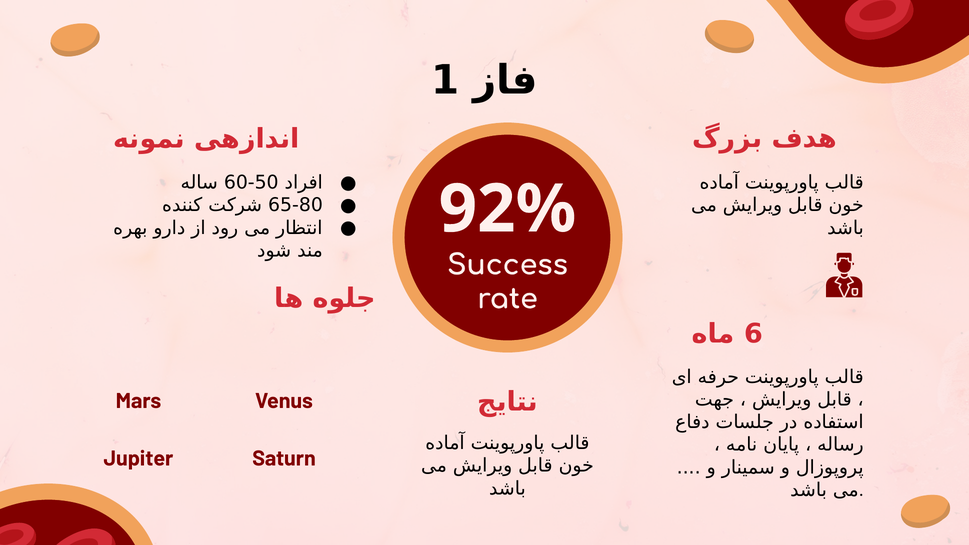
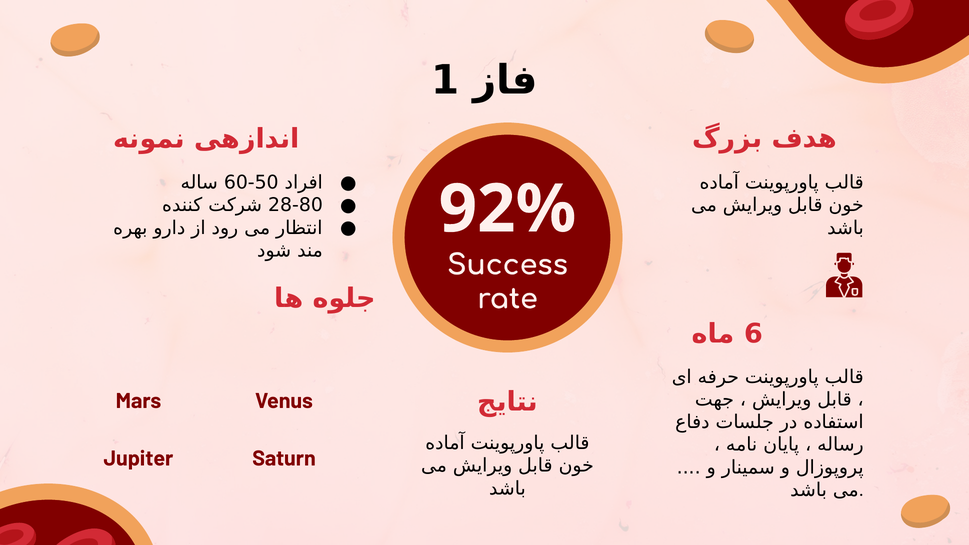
65-80: 65-80 -> 28-80 (295, 205)
